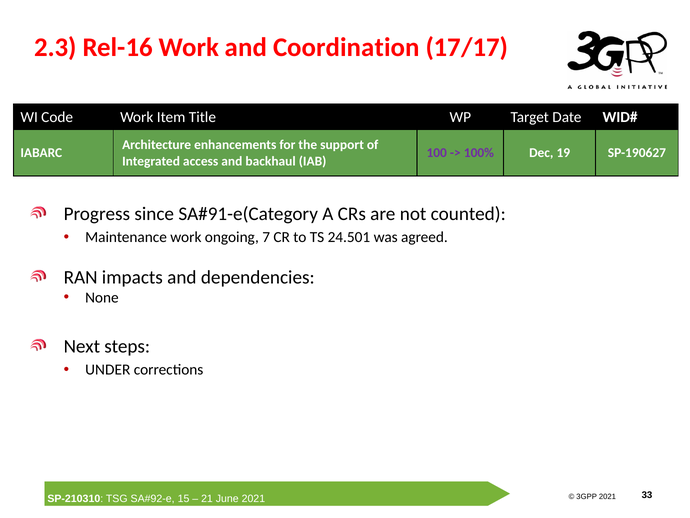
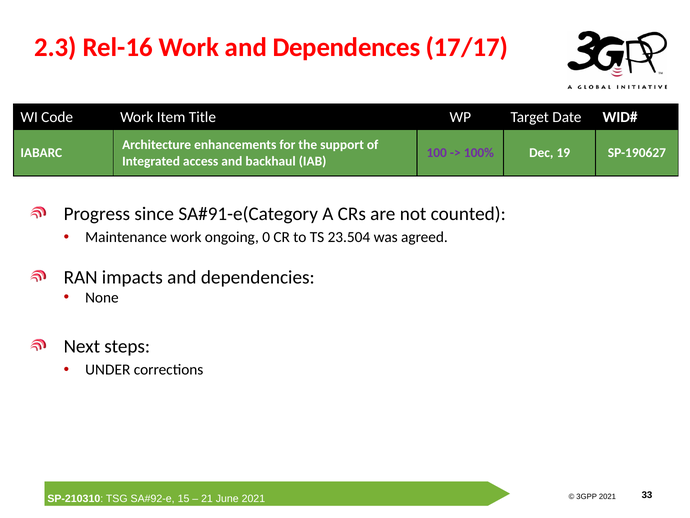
Coordination: Coordination -> Dependences (346, 47)
7: 7 -> 0 (266, 237)
24.501: 24.501 -> 23.504 (349, 237)
